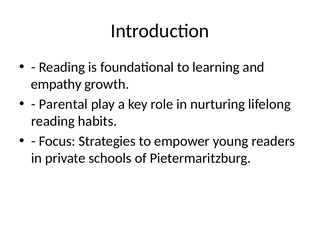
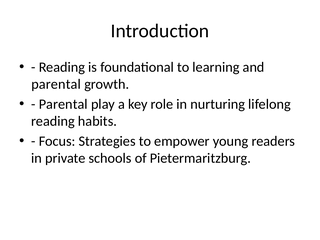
empathy: empathy -> parental (56, 84)
